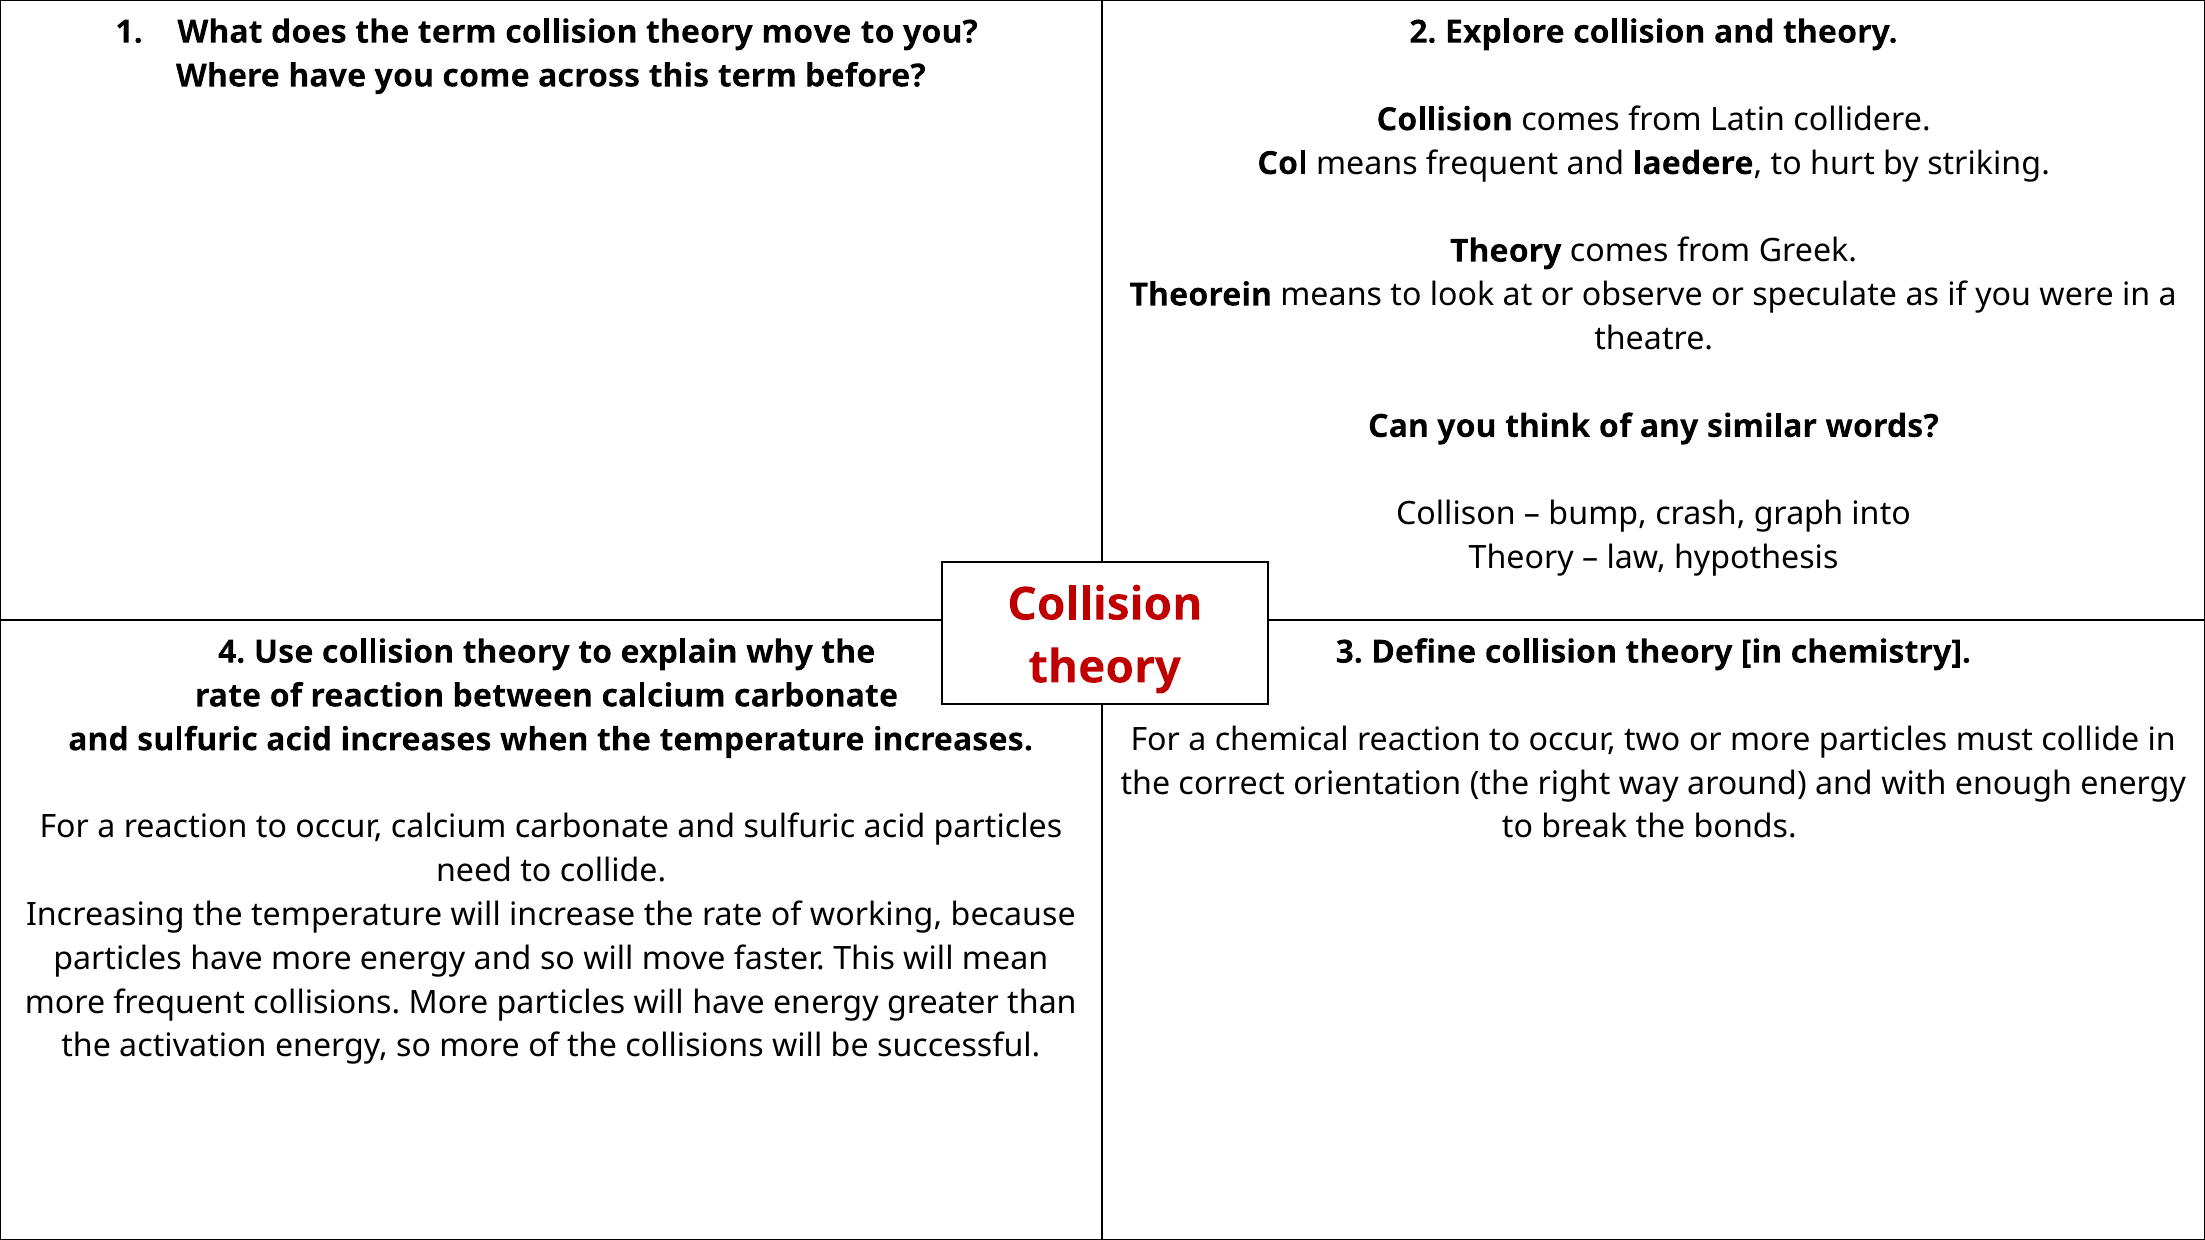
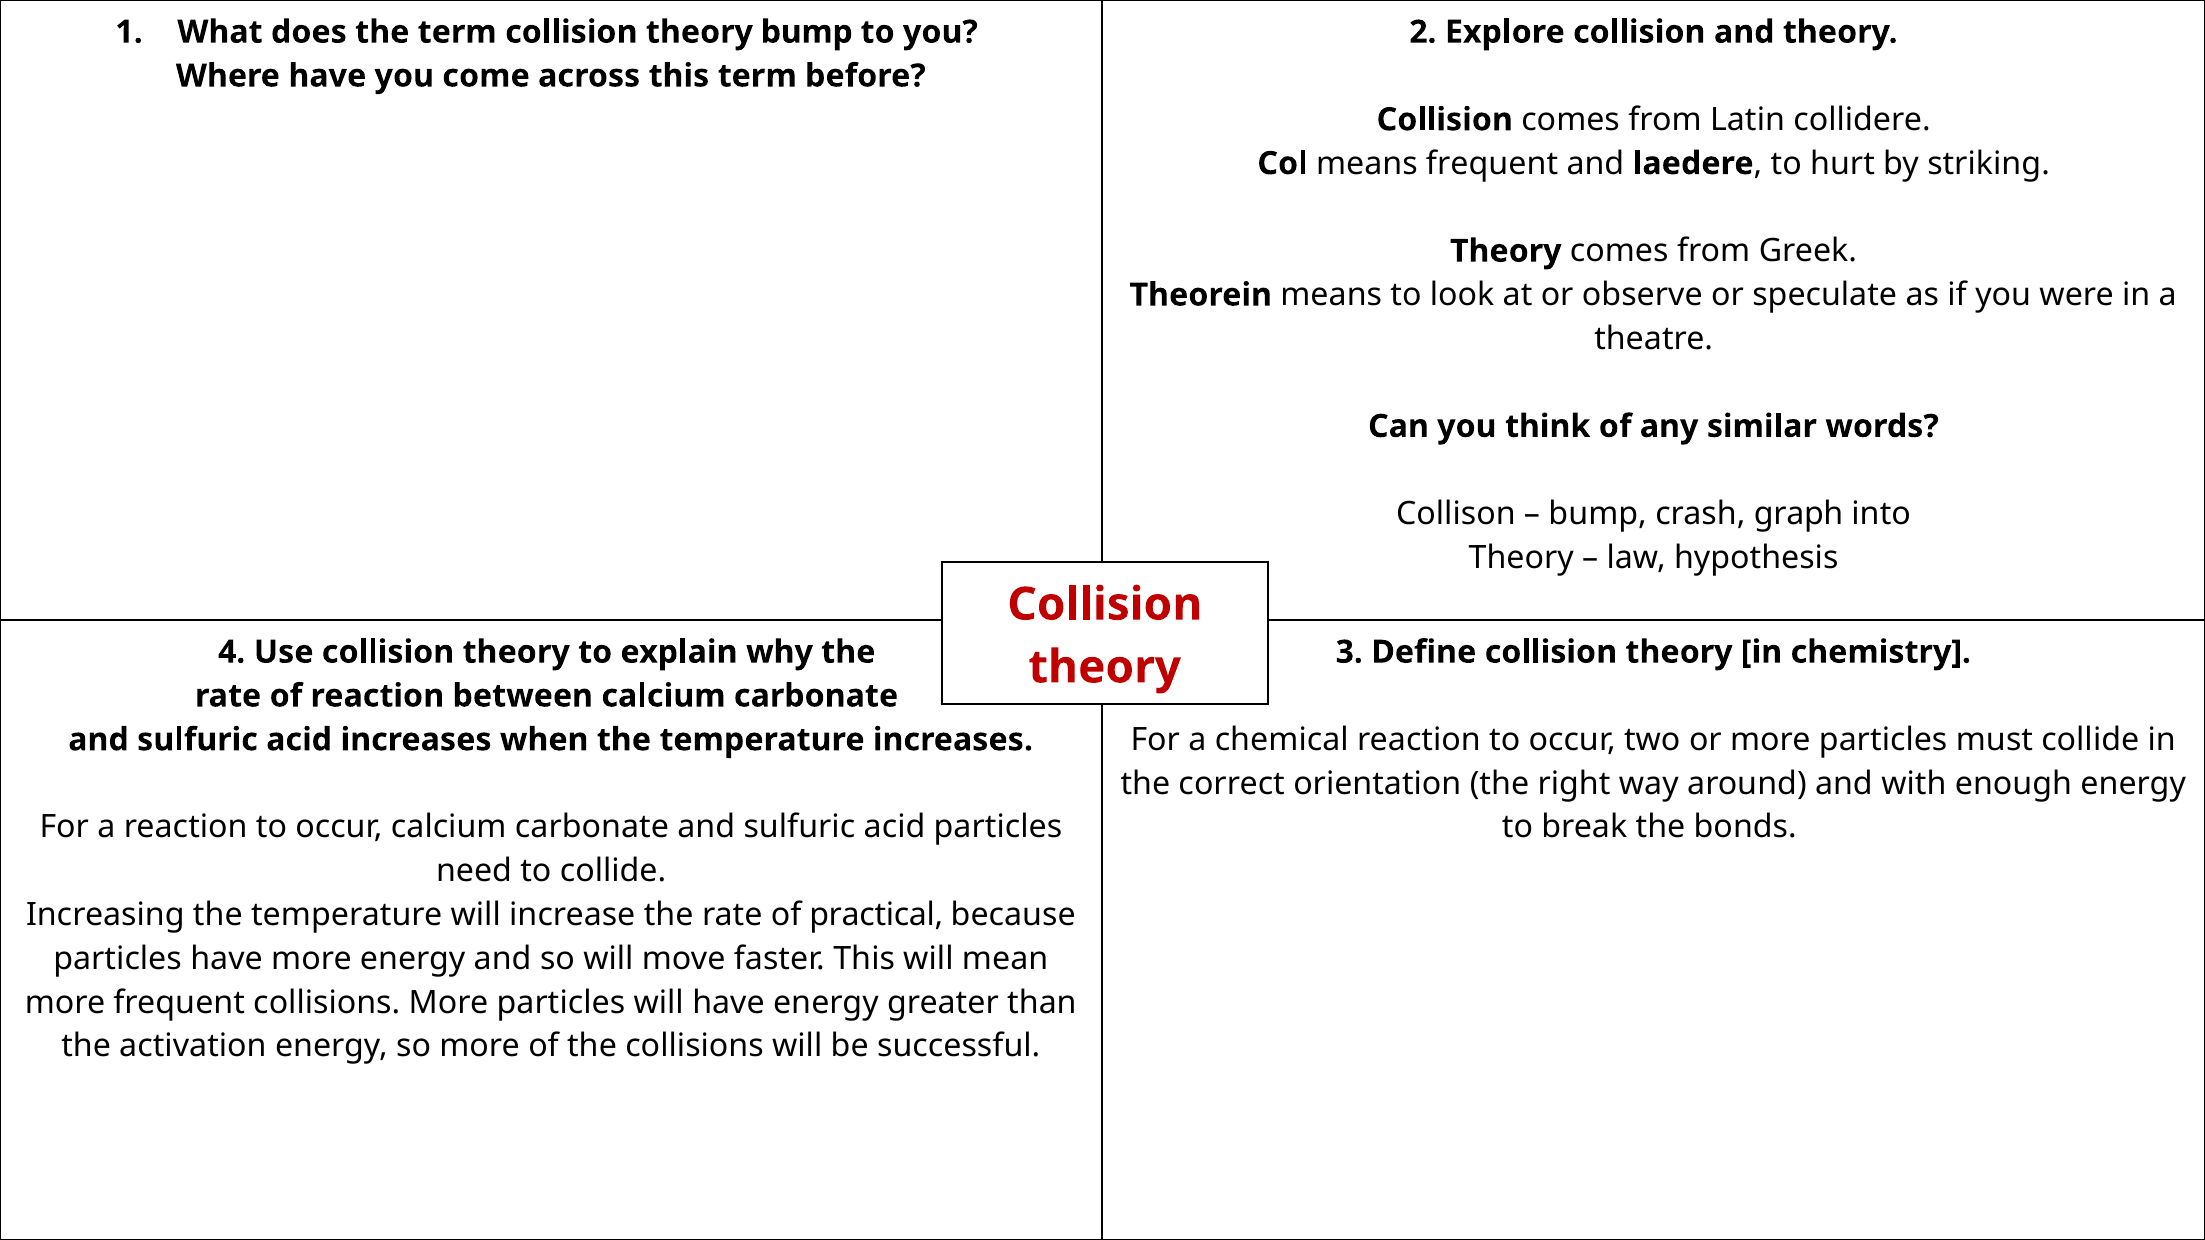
theory move: move -> bump (807, 32)
working: working -> practical (876, 915)
